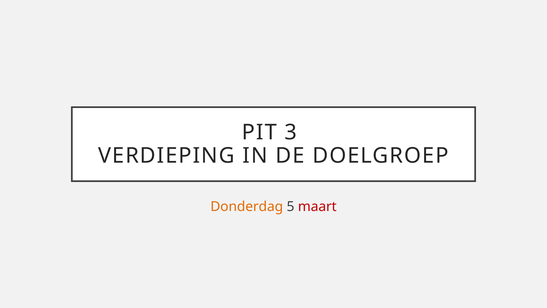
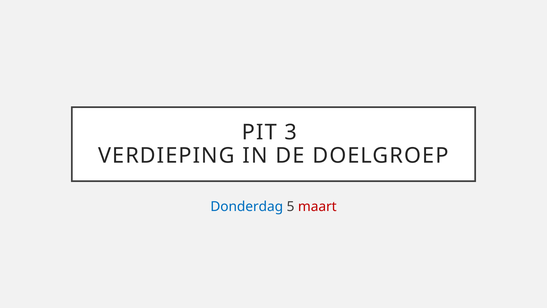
Donderdag colour: orange -> blue (247, 206)
